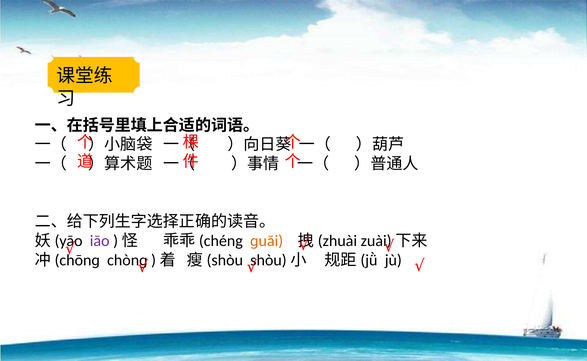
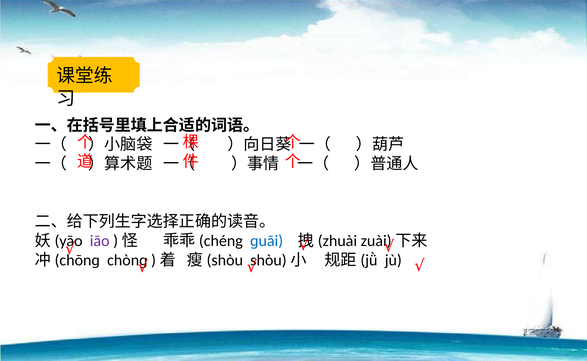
ɡuāi colour: orange -> blue (267, 241)
